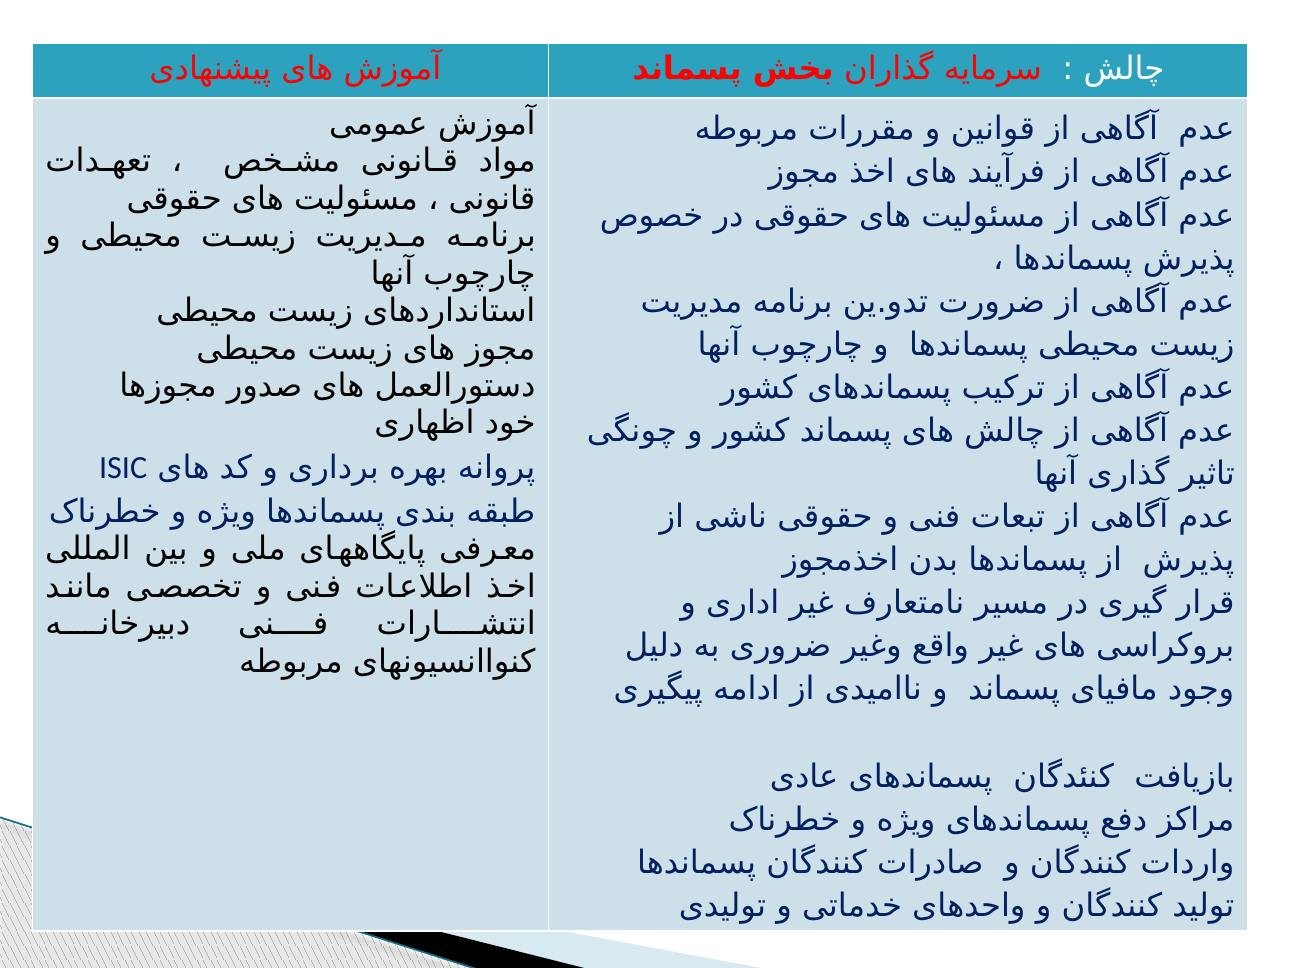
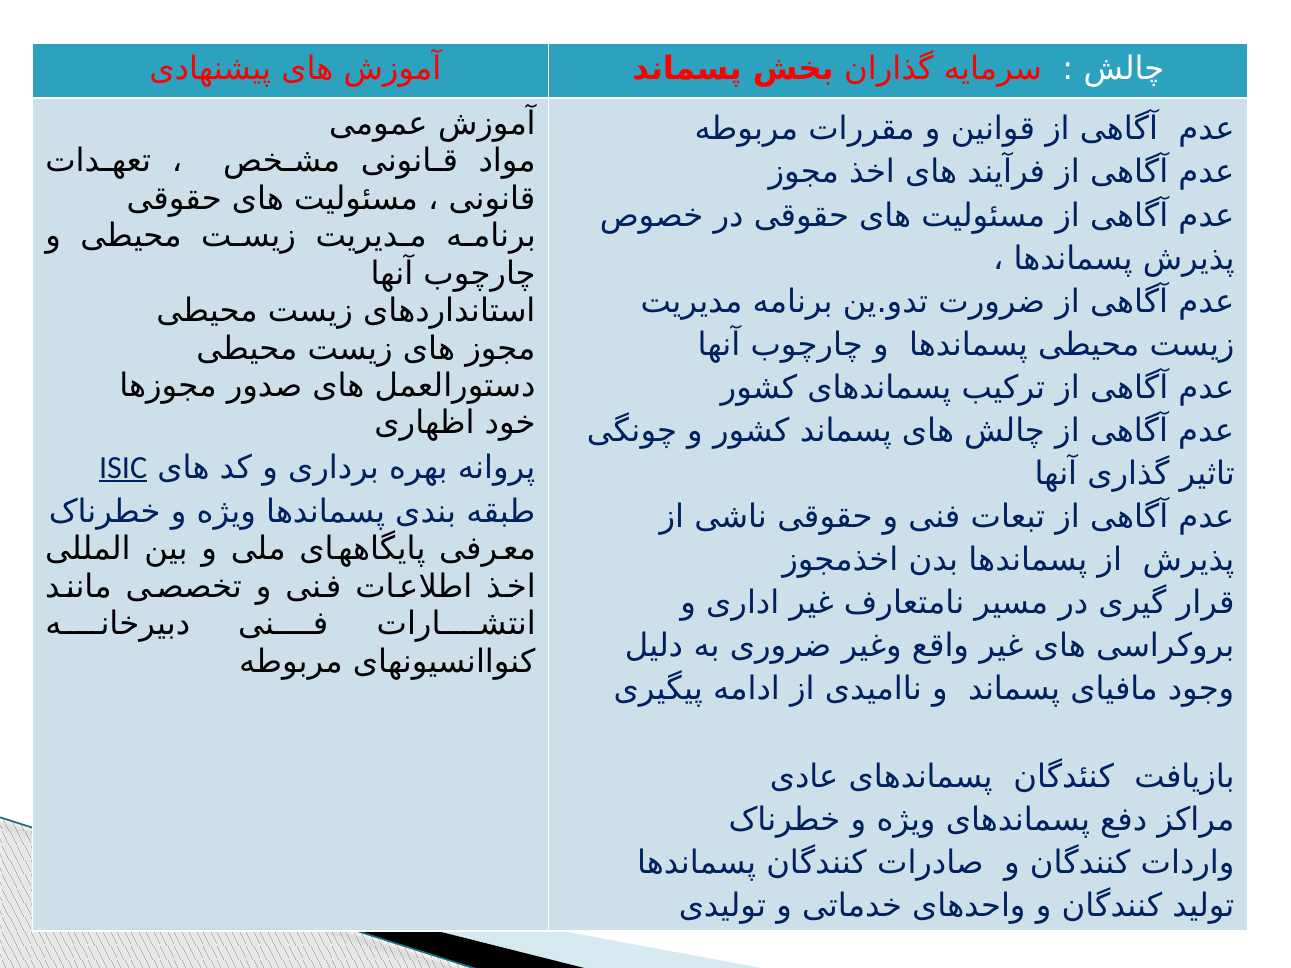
ISIC underline: none -> present (123, 468)
